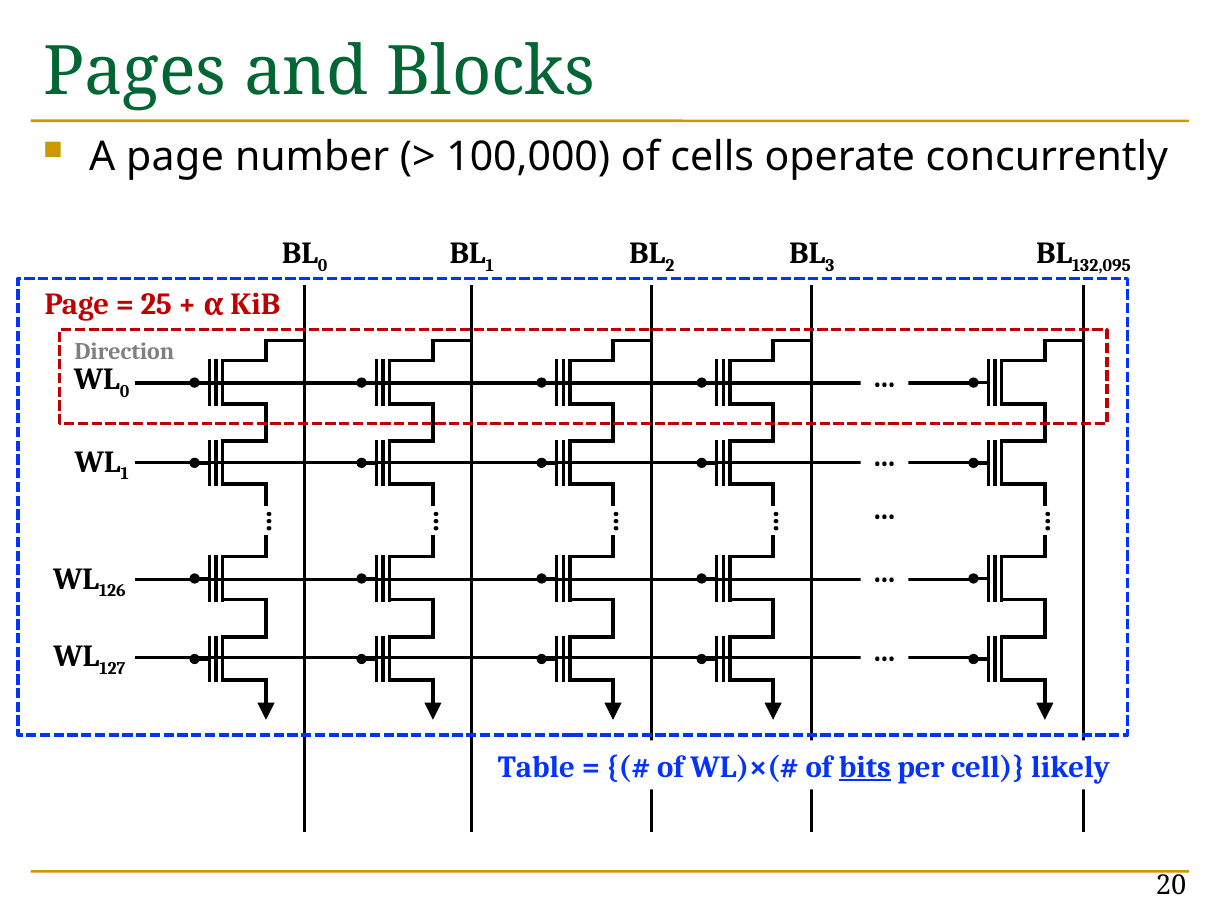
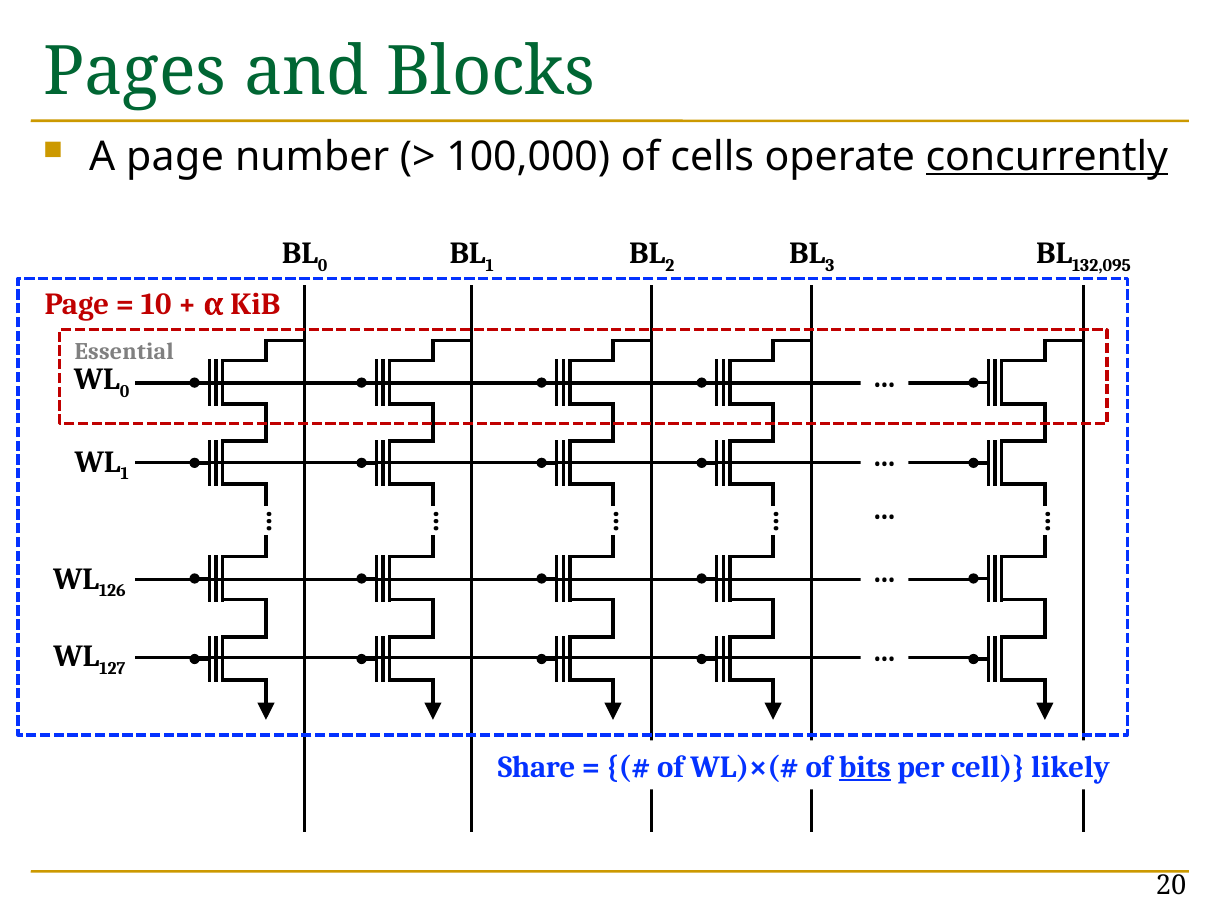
concurrently underline: none -> present (1047, 157)
25: 25 -> 10 (156, 305)
Direction: Direction -> Essential (124, 352)
Table: Table -> Share (537, 767)
